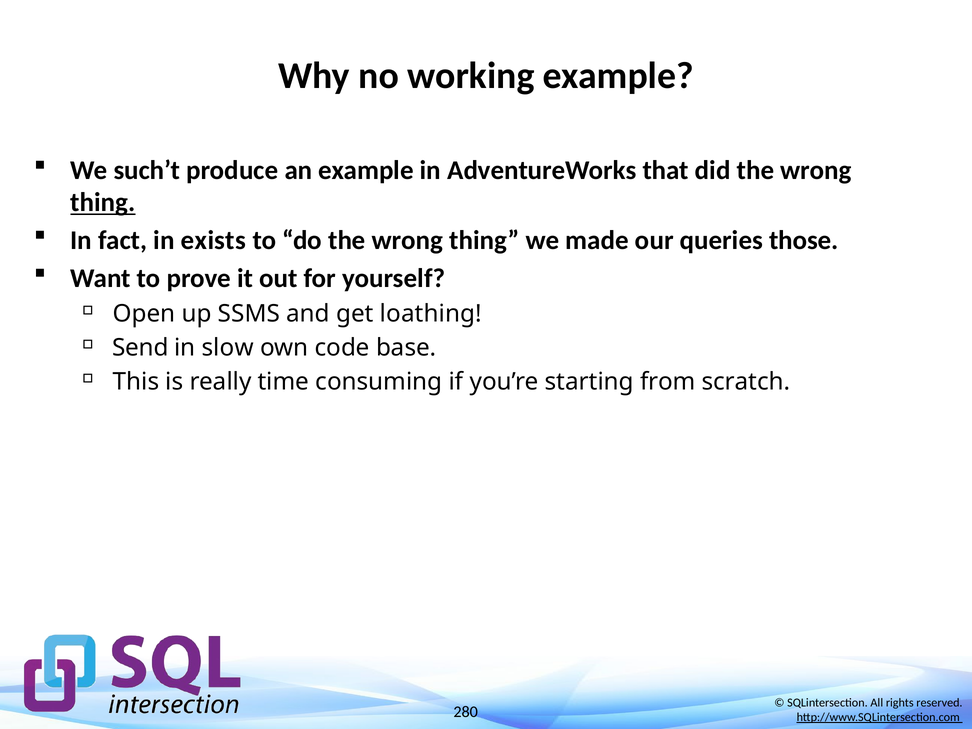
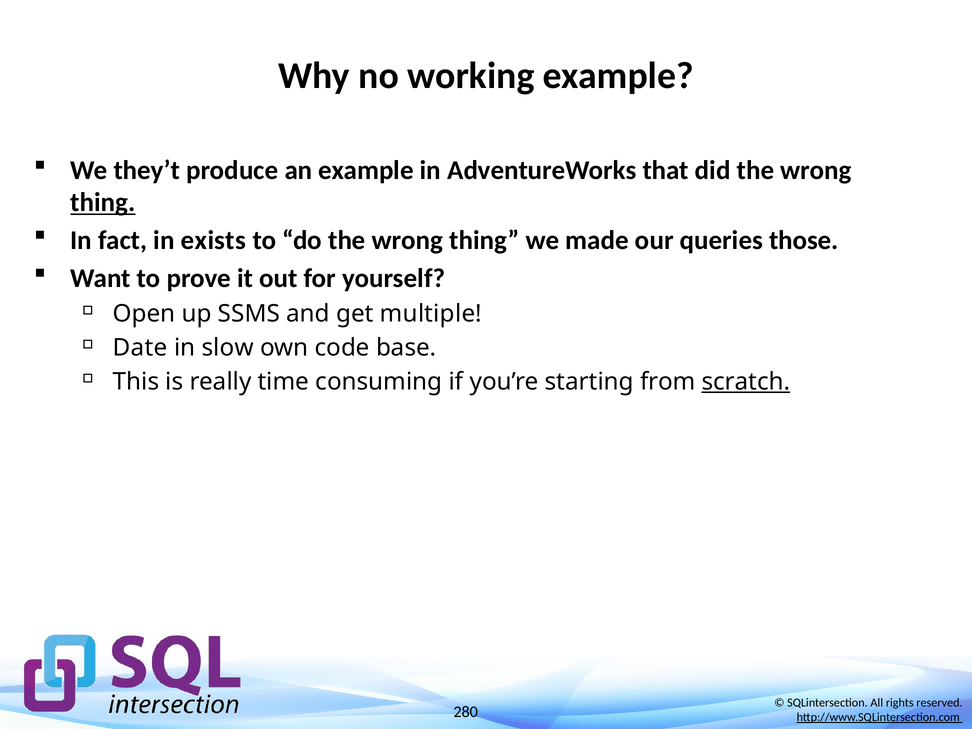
such’t: such’t -> they’t (147, 170)
loathing: loathing -> multiple (431, 314)
Send: Send -> Date (140, 348)
scratch underline: none -> present (746, 382)
